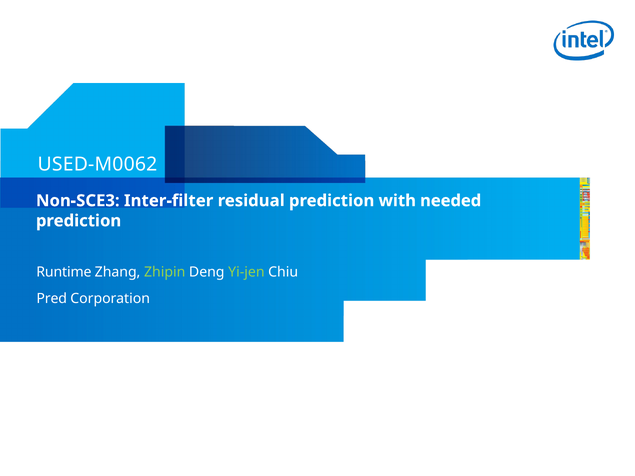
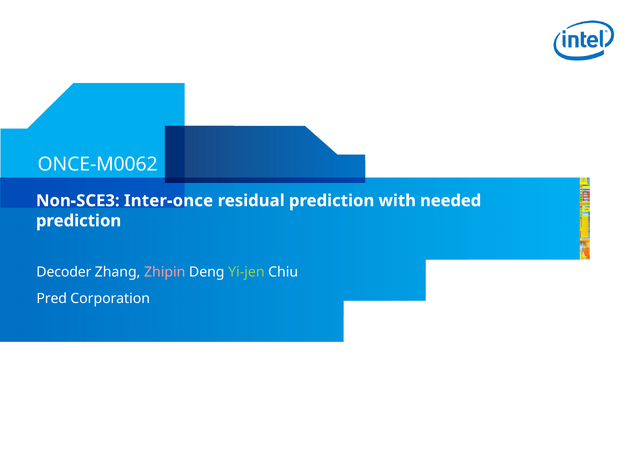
USED-M0062: USED-M0062 -> ONCE-M0062 (98, 164)
Inter-filter: Inter-filter -> Inter-once (169, 201)
Runtime: Runtime -> Decoder (64, 272)
Zhipin colour: light green -> pink (165, 272)
